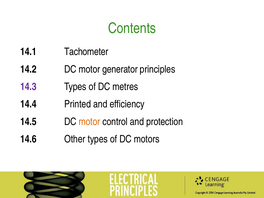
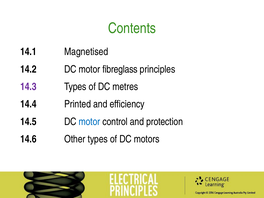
Tachometer: Tachometer -> Magnetised (86, 52)
generator: generator -> fibreglass (120, 69)
motor colour: orange -> blue (89, 122)
